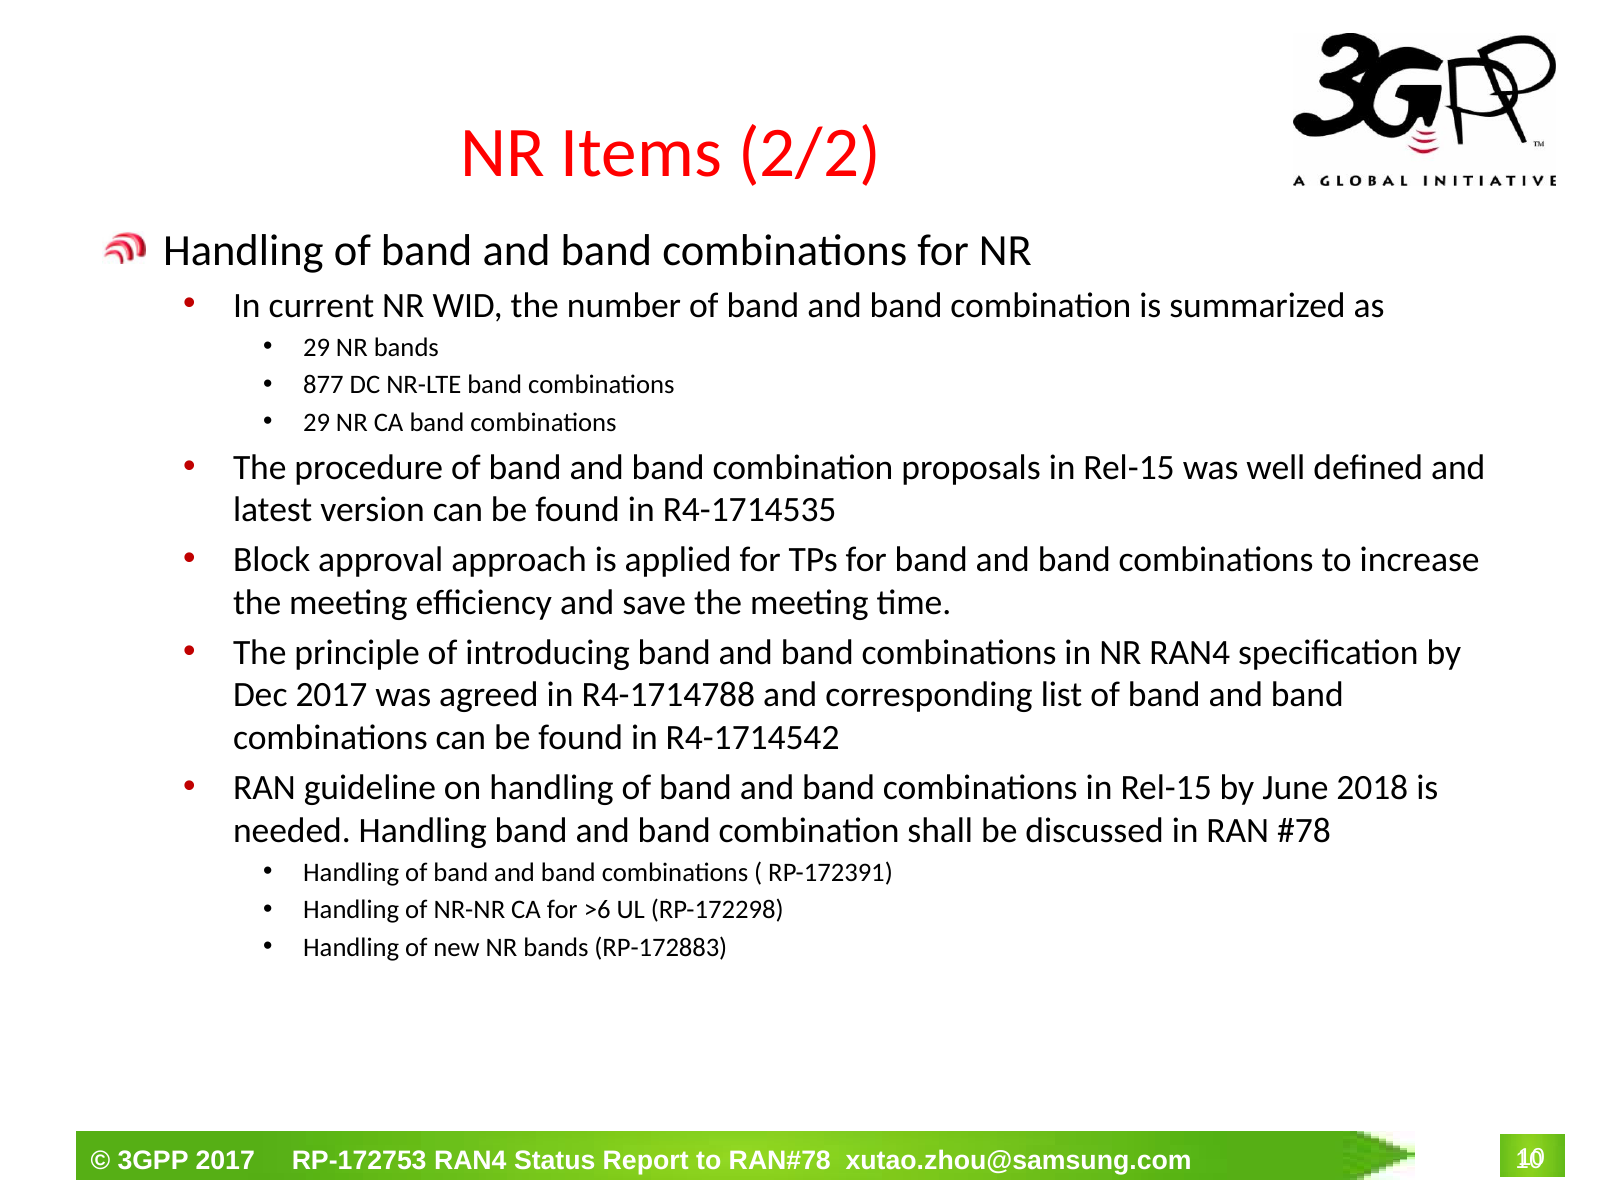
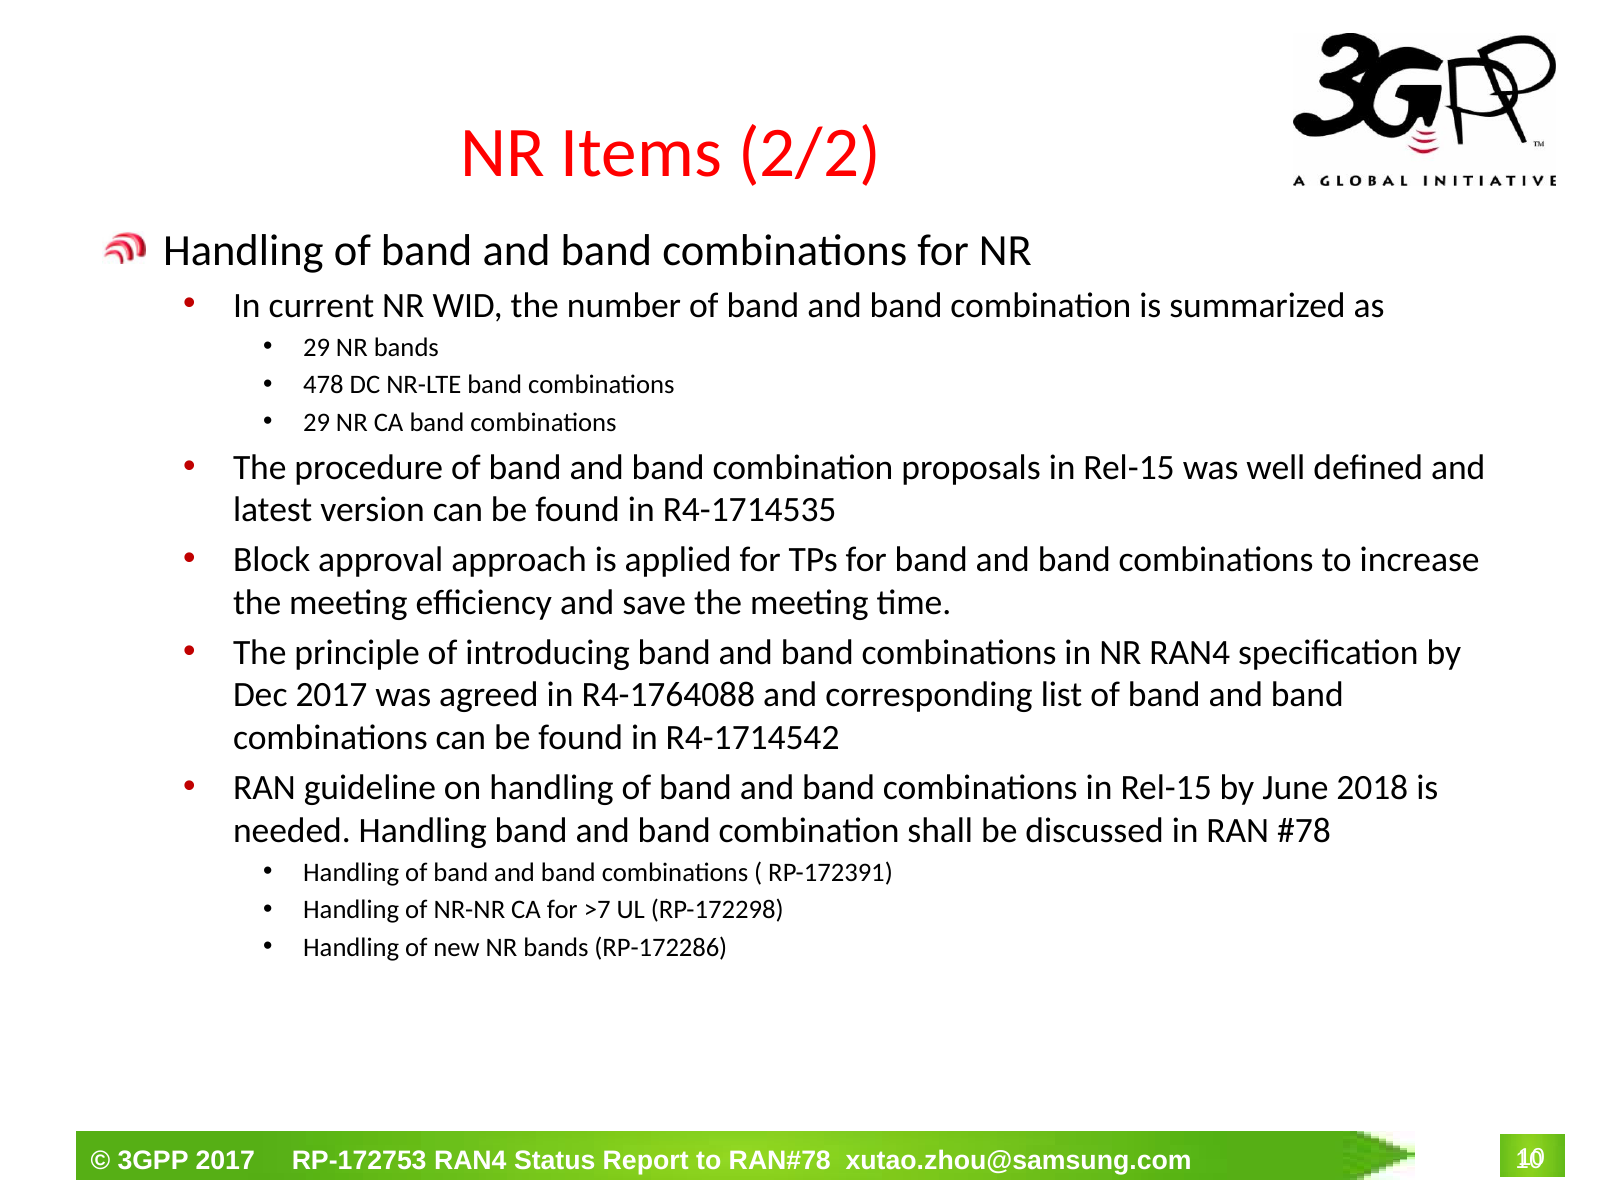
877: 877 -> 478 (323, 385)
R4-1714788: R4-1714788 -> R4-1764088 (668, 695)
>6: >6 -> >7 (597, 910)
RP-172883: RP-172883 -> RP-172286 (661, 947)
